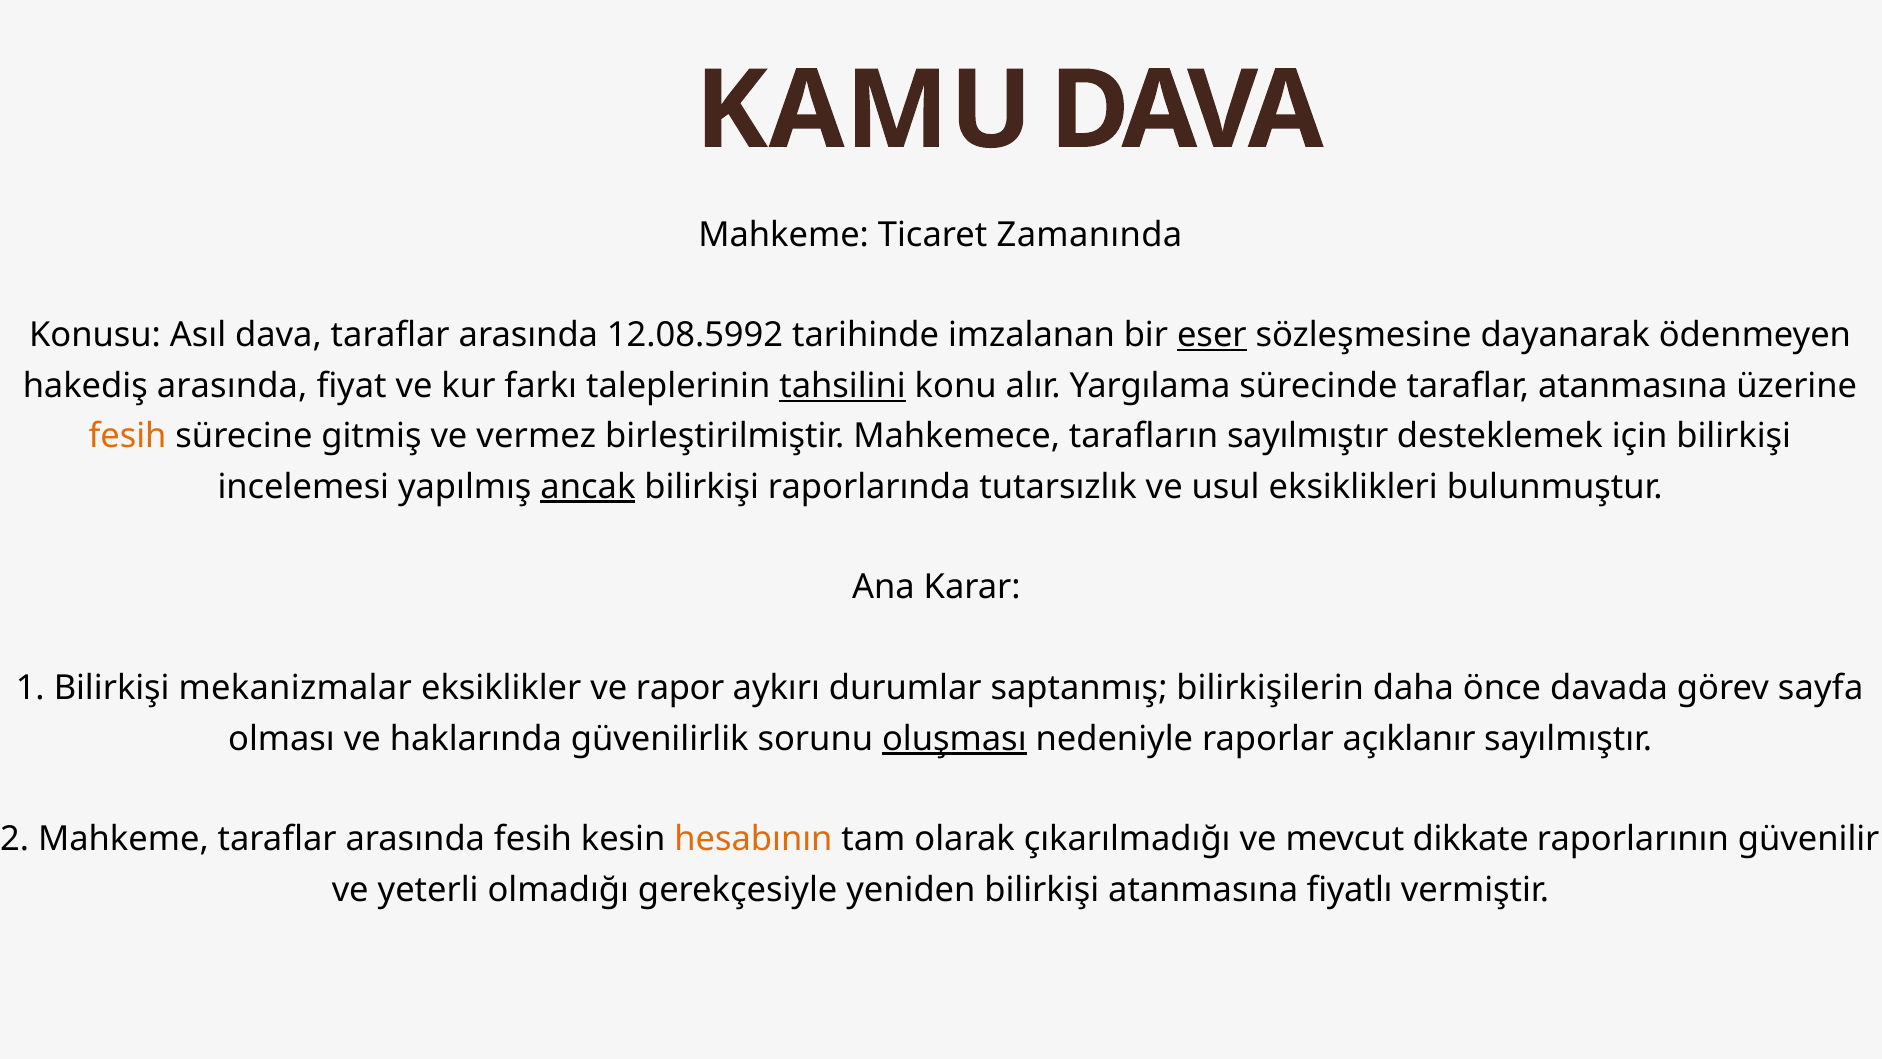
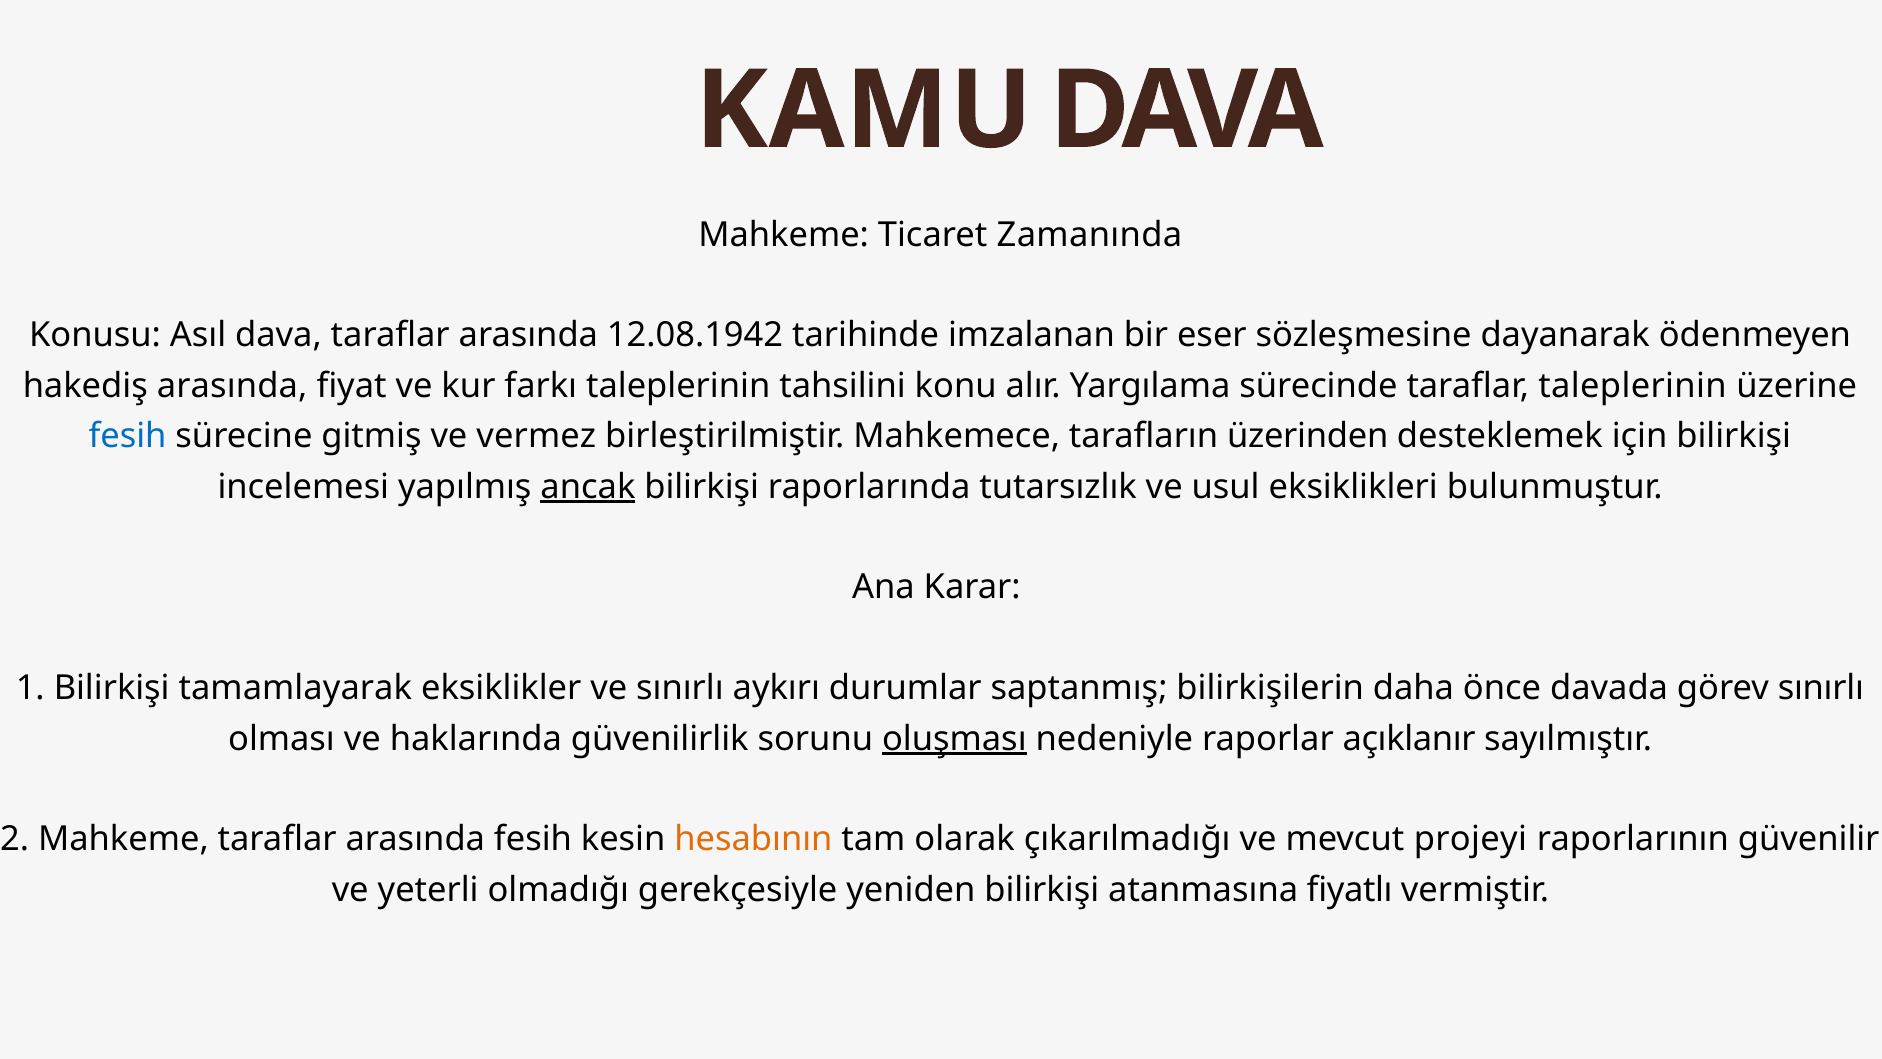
12.08.5992: 12.08.5992 -> 12.08.1942 (695, 335)
eser underline: present -> none (1212, 335)
tahsilini underline: present -> none (843, 386)
taraflar atanmasına: atanmasına -> taleplerinin (1633, 386)
fesih colour: orange -> blue (128, 436)
tarafların sayılmıştır: sayılmıştır -> üzerinden (1308, 436)
mekanizmalar: mekanizmalar -> tamamlayarak (295, 688)
ve rapor: rapor -> sınırlı (680, 688)
görev sayfa: sayfa -> sınırlı (1821, 688)
dikkate: dikkate -> projeyi (1470, 839)
